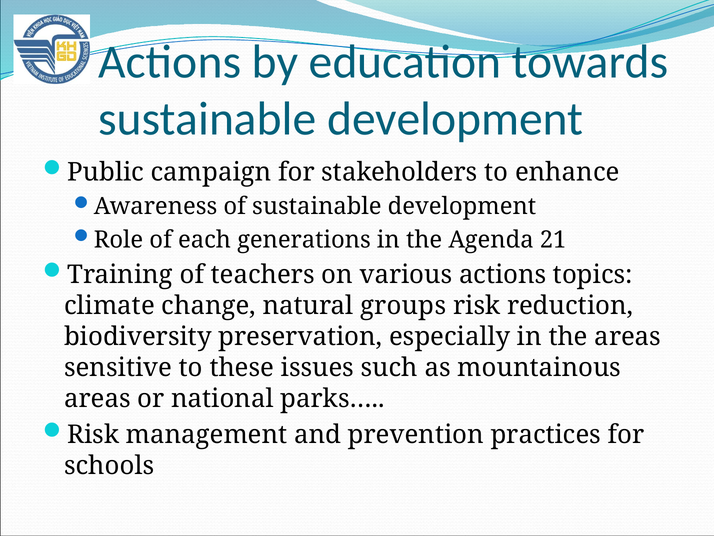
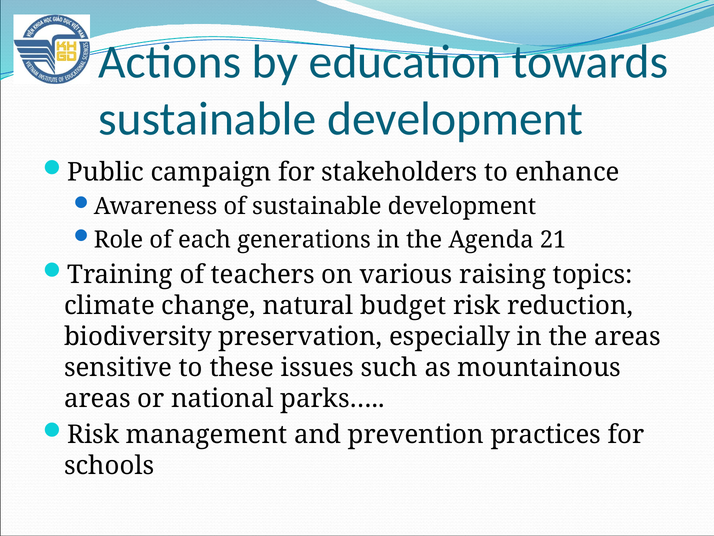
various actions: actions -> raising (503, 275)
groups: groups -> budget (403, 306)
